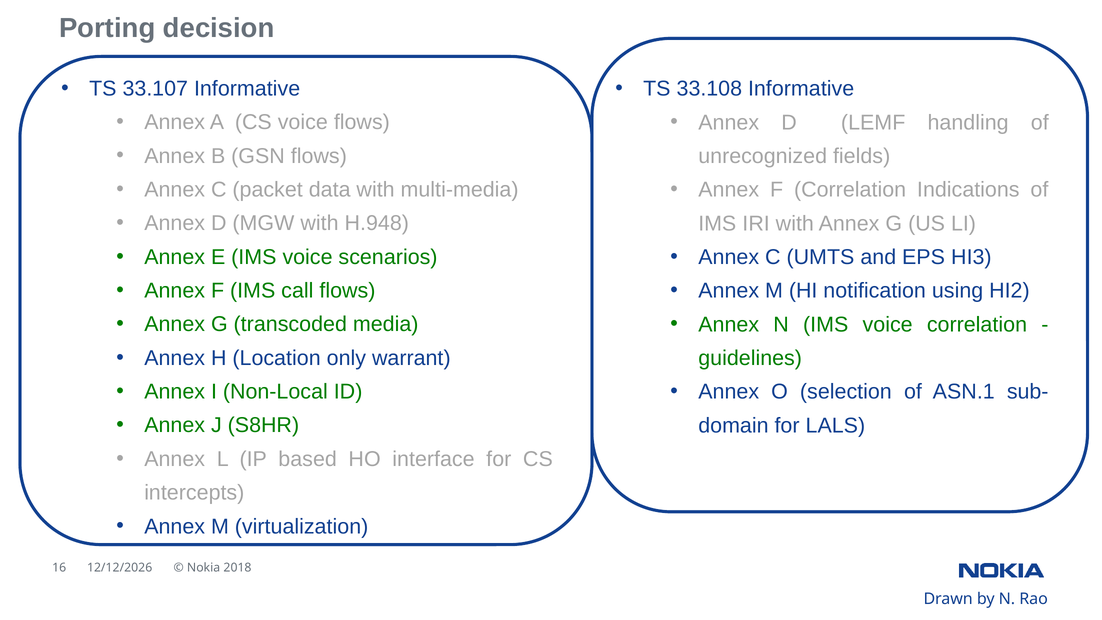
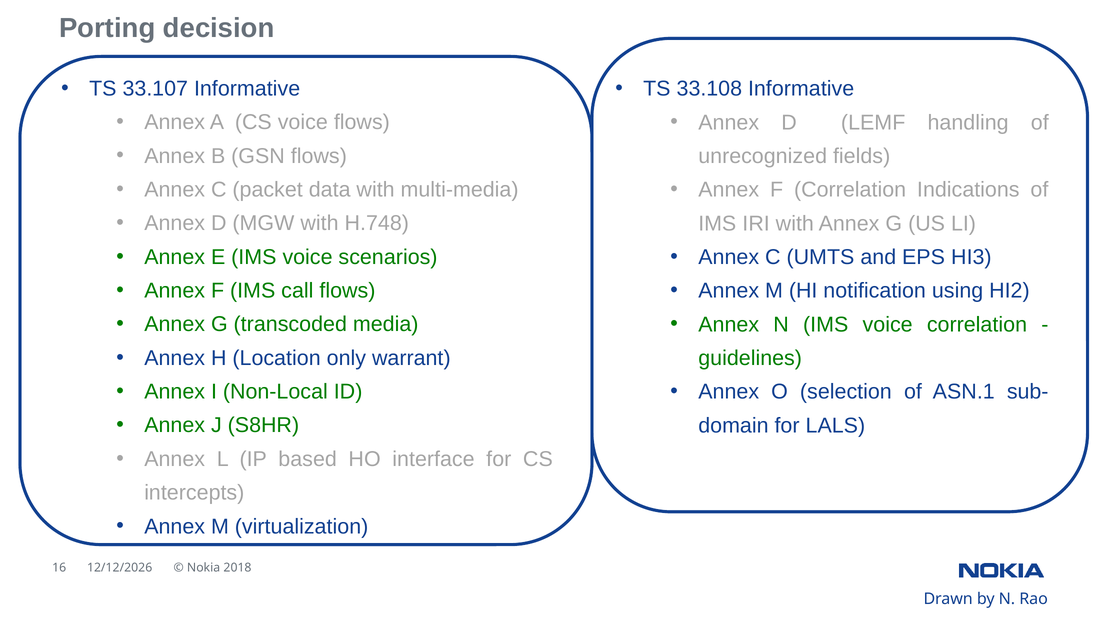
H.948: H.948 -> H.748 (377, 223)
